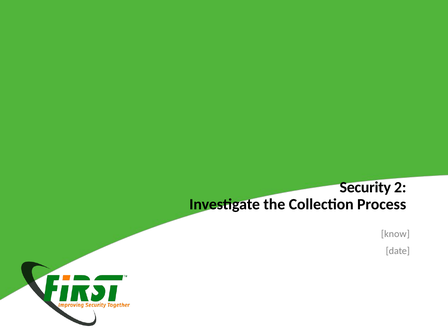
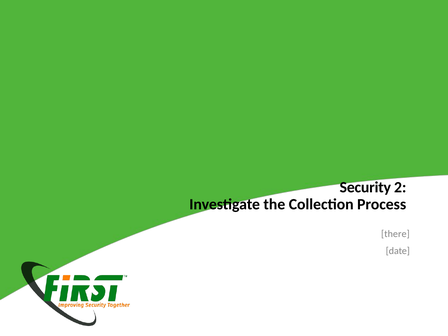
know: know -> there (395, 234)
